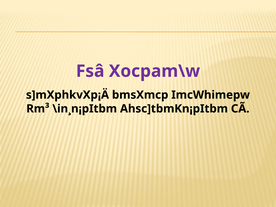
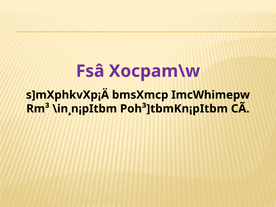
Ahsc]tbmKn¡pItbm: Ahsc]tbmKn¡pItbm -> Poh³]tbmKn¡pItbm (174, 109)
